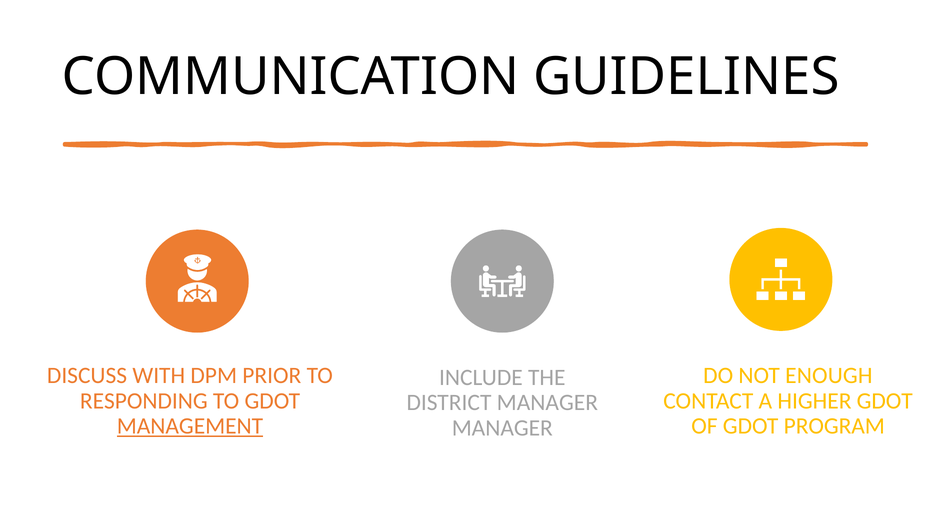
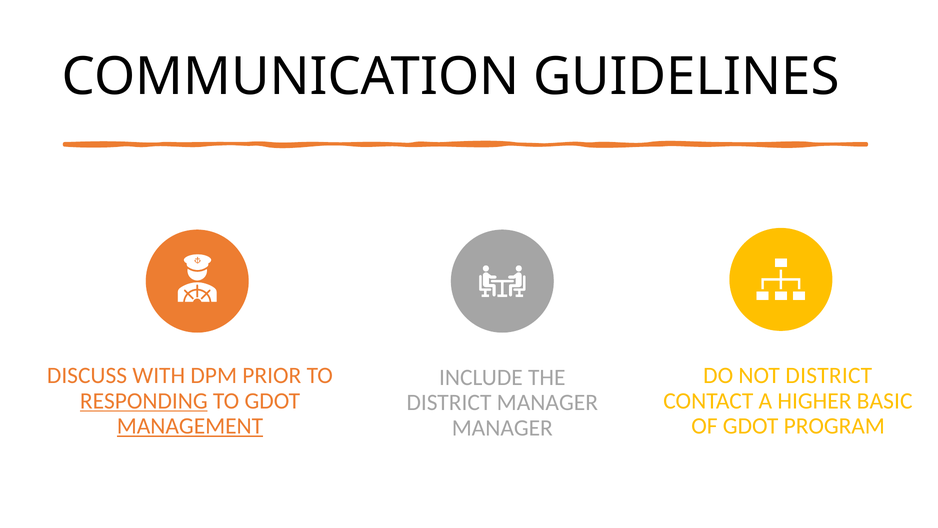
NOT ENOUGH: ENOUGH -> DISTRICT (829, 375)
HIGHER GDOT: GDOT -> BASIC (885, 401)
RESPONDING underline: none -> present (144, 401)
